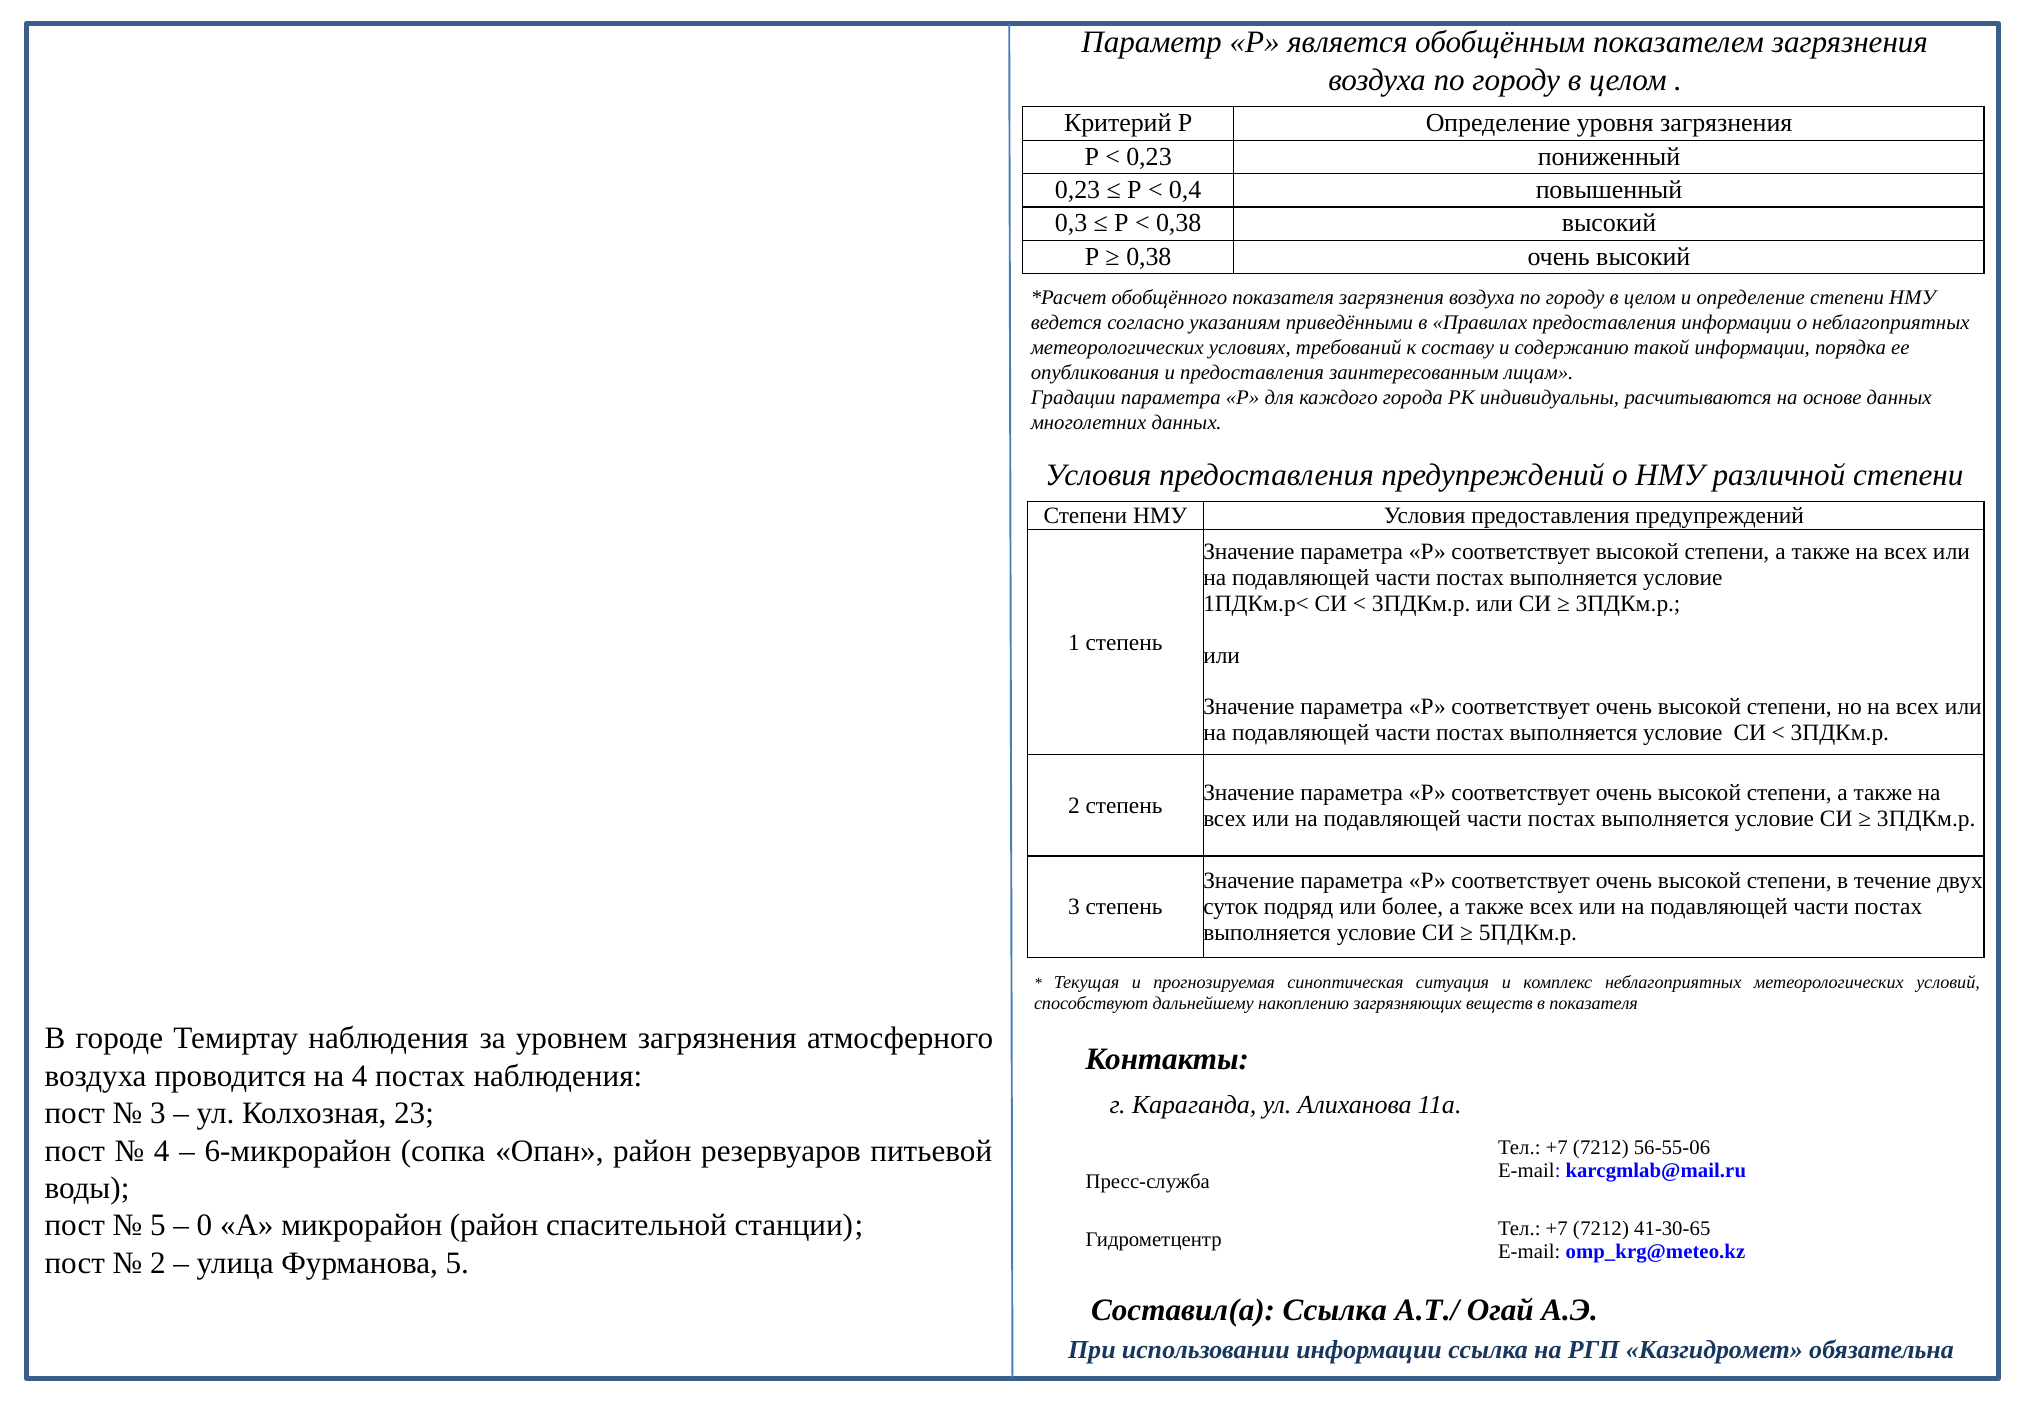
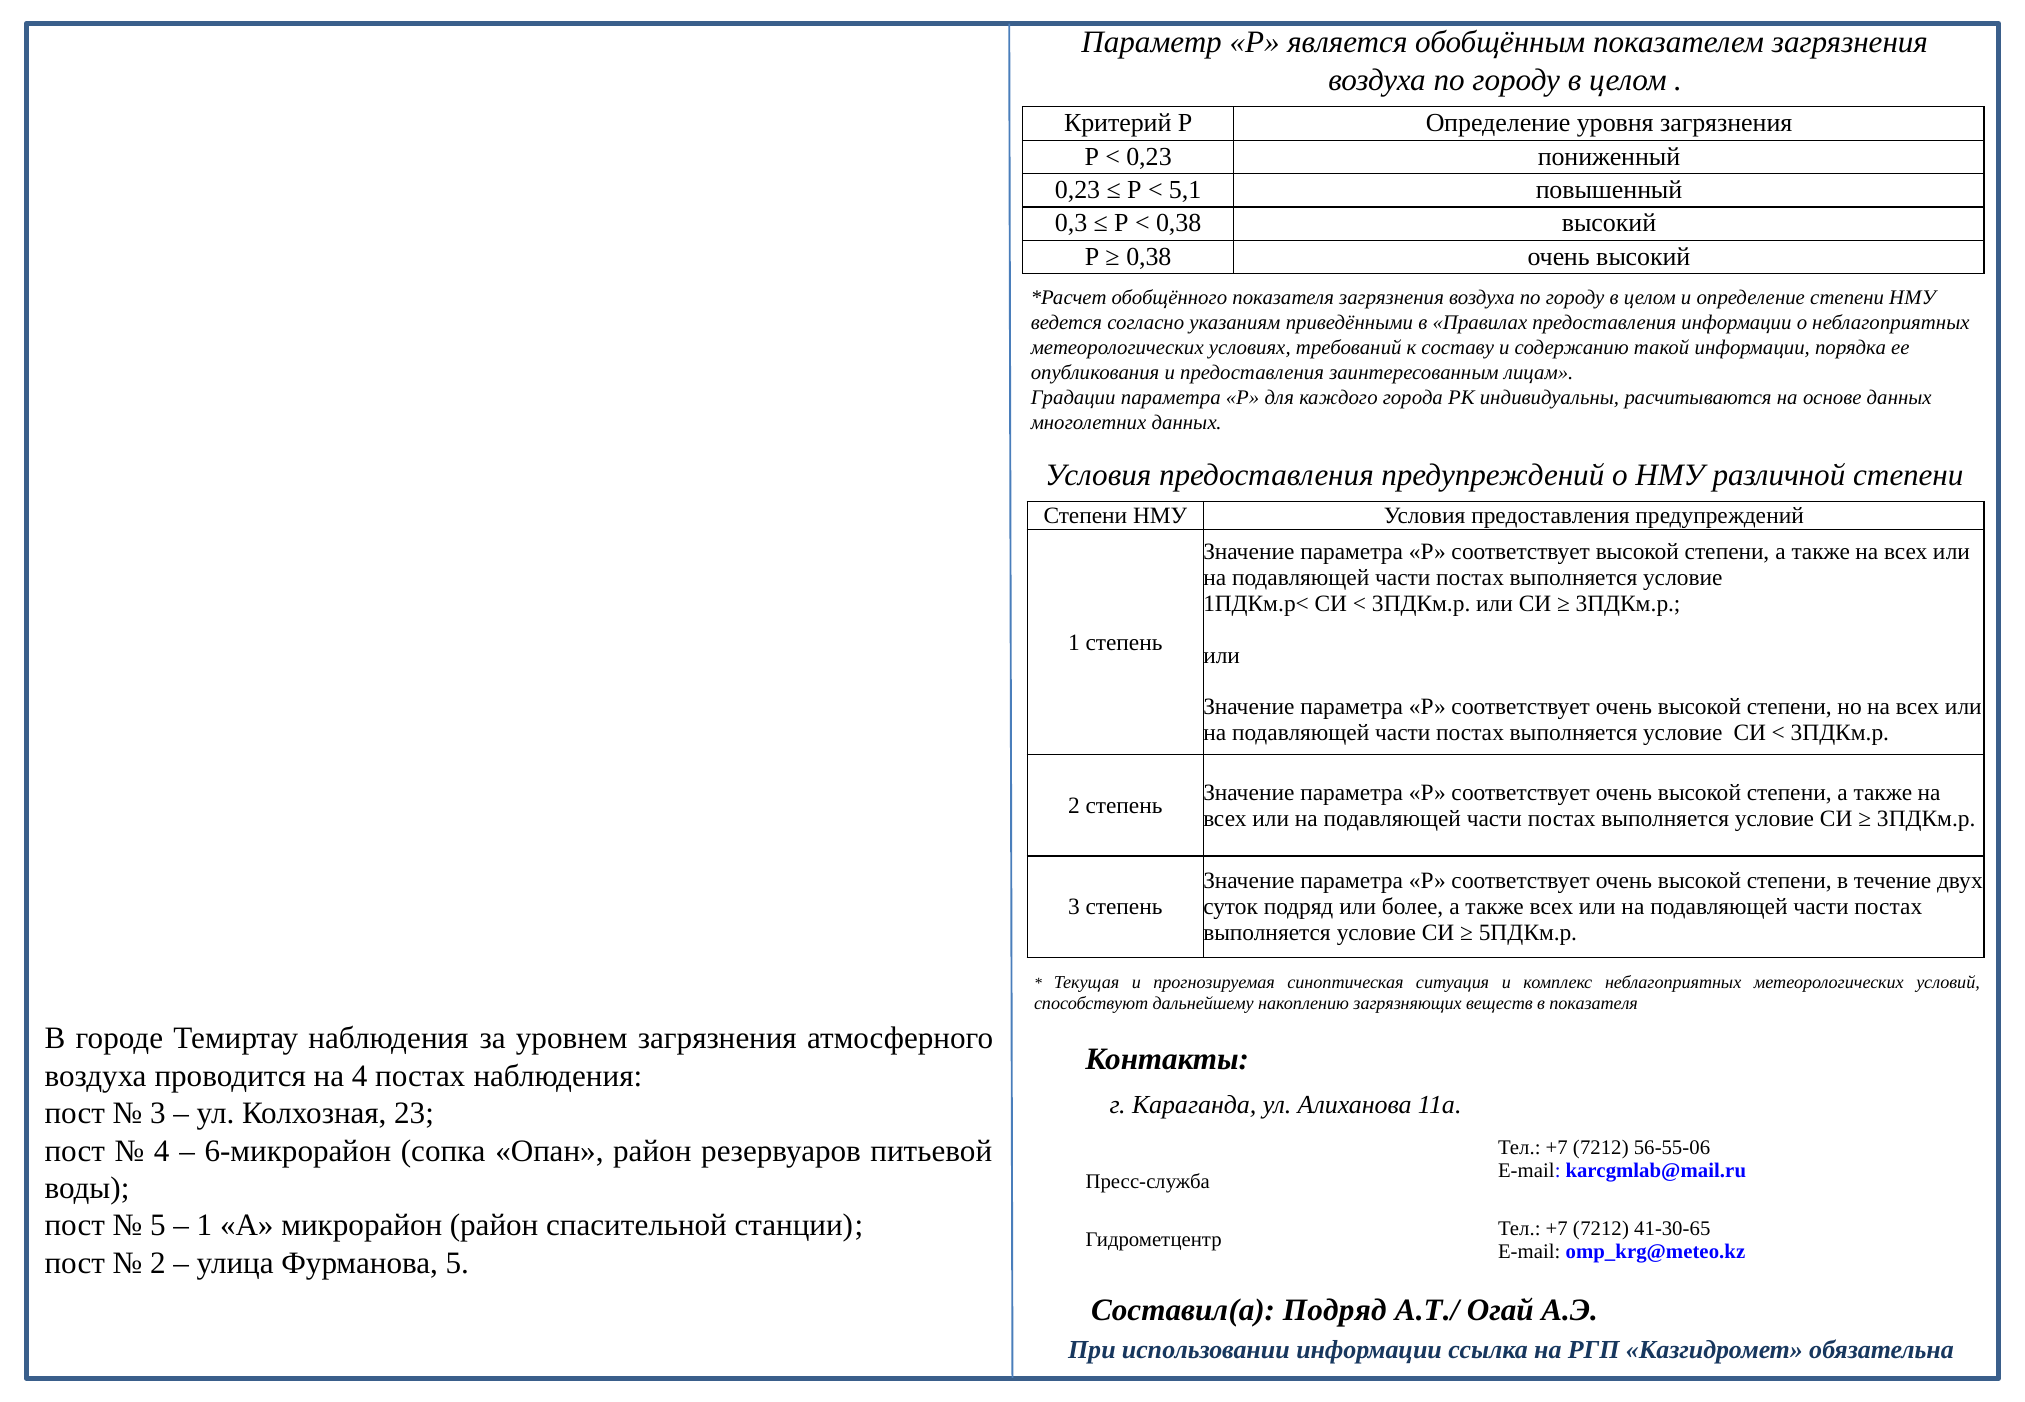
0,4: 0,4 -> 5,1 (1185, 190)
0: 0 -> 1 (204, 1225)
Составил(а Ссылка: Ссылка -> Подряд (1335, 1310)
